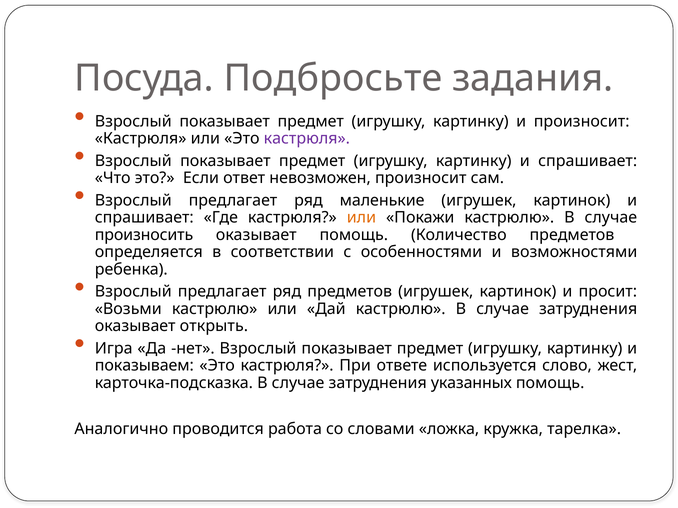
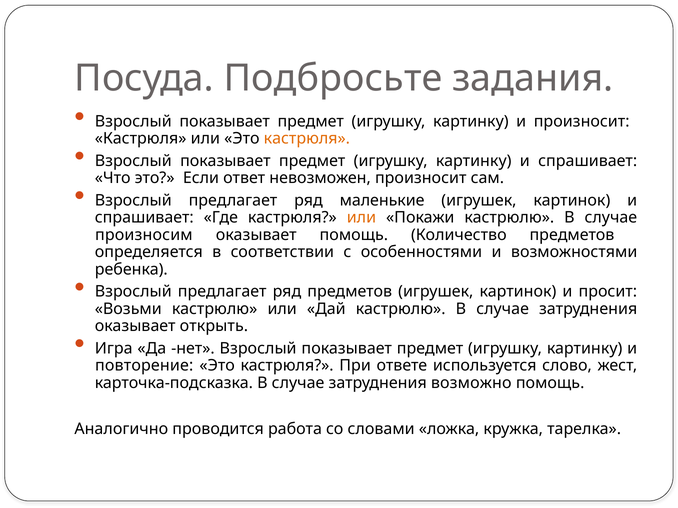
кастрюля colour: purple -> orange (307, 139)
произносить: произносить -> произносим (144, 235)
показываем: показываем -> повторение (144, 366)
указанных: указанных -> возможно (471, 383)
